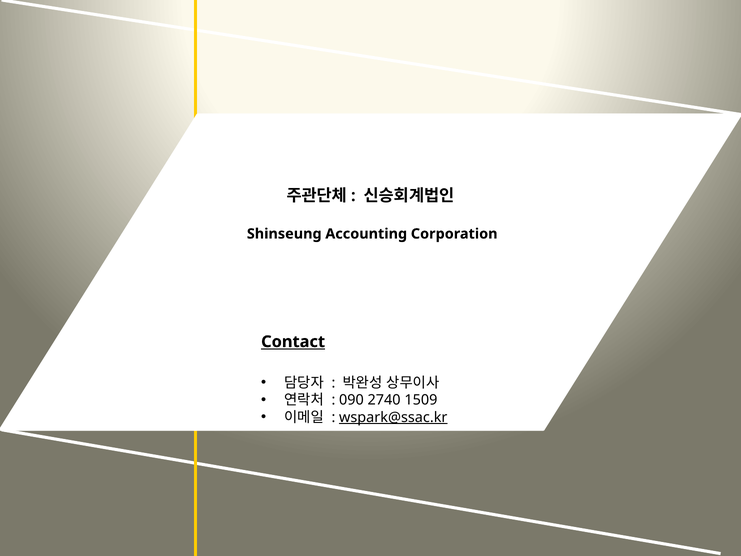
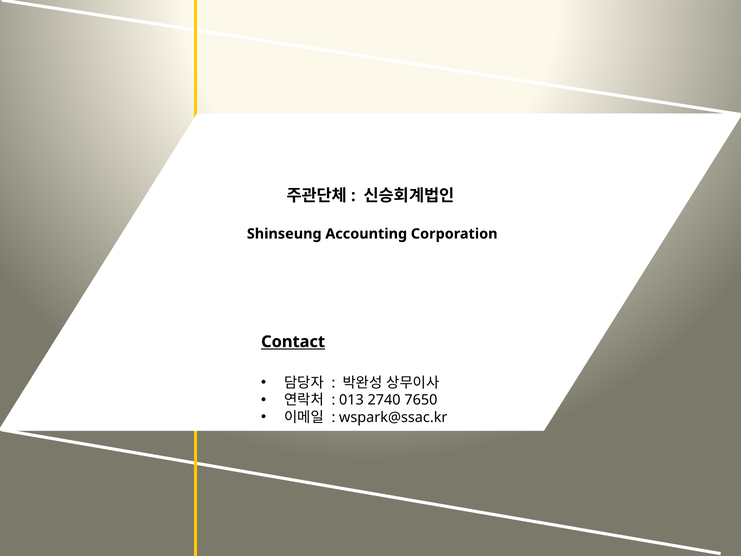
090: 090 -> 013 (351, 400)
1509: 1509 -> 7650 (421, 400)
wspark@ssac.kr underline: present -> none (393, 417)
